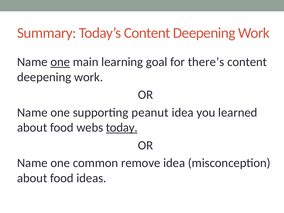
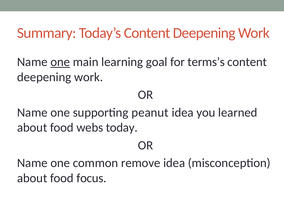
there’s: there’s -> terms’s (206, 62)
today underline: present -> none (122, 128)
ideas: ideas -> focus (91, 178)
